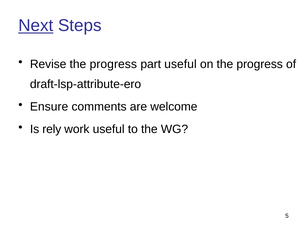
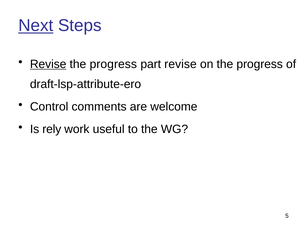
Revise underline: none -> present (48, 64)
part useful: useful -> revise (180, 64)
Ensure: Ensure -> Control (49, 106)
